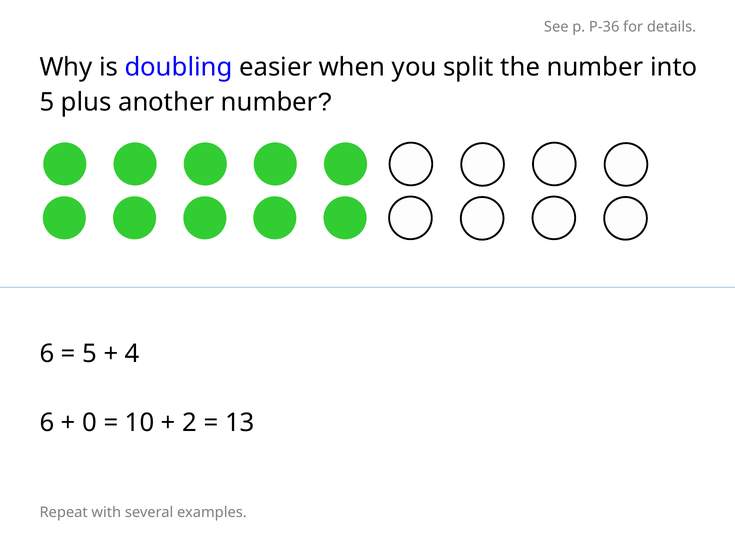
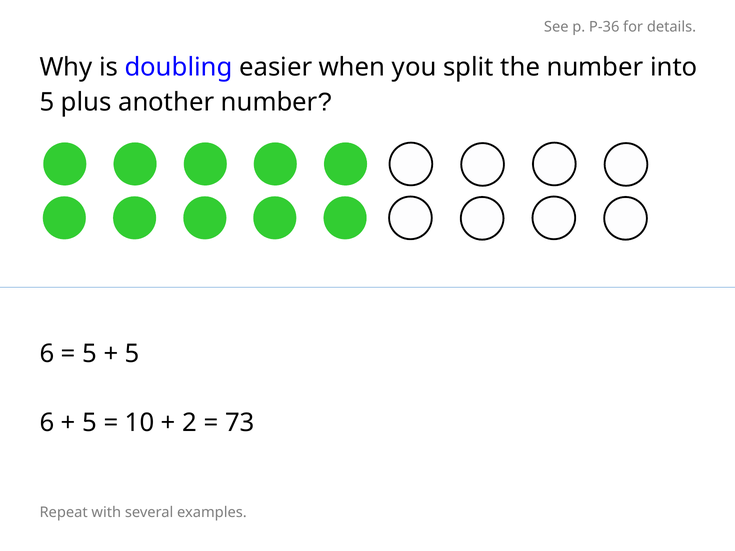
4: 4 -> 5 (132, 354)
0: 0 -> 5 (90, 423)
13: 13 -> 73 (240, 423)
